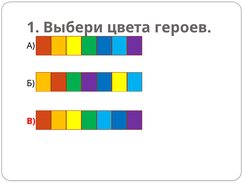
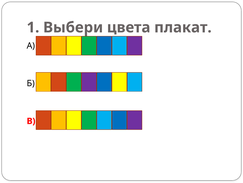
героев: героев -> плакат (183, 27)
